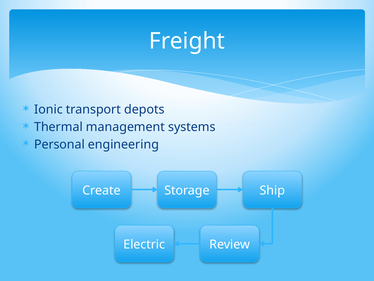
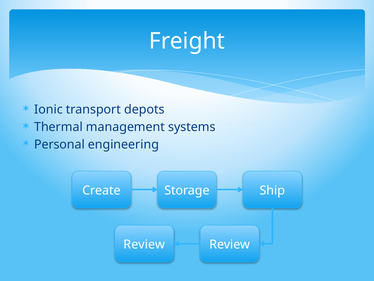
Electric: Electric -> Review (144, 244)
